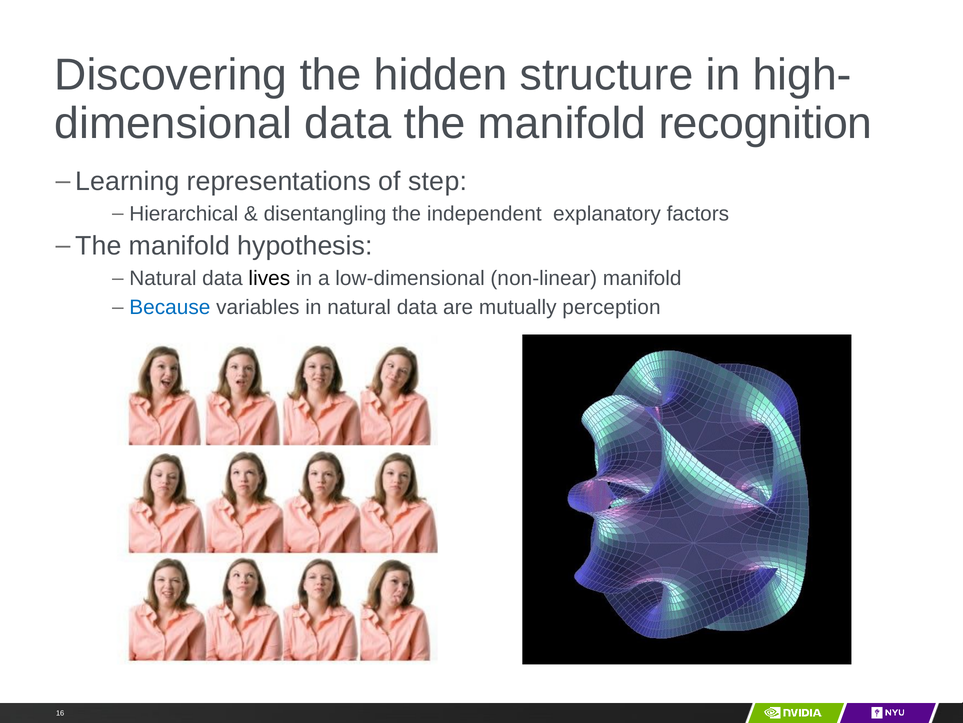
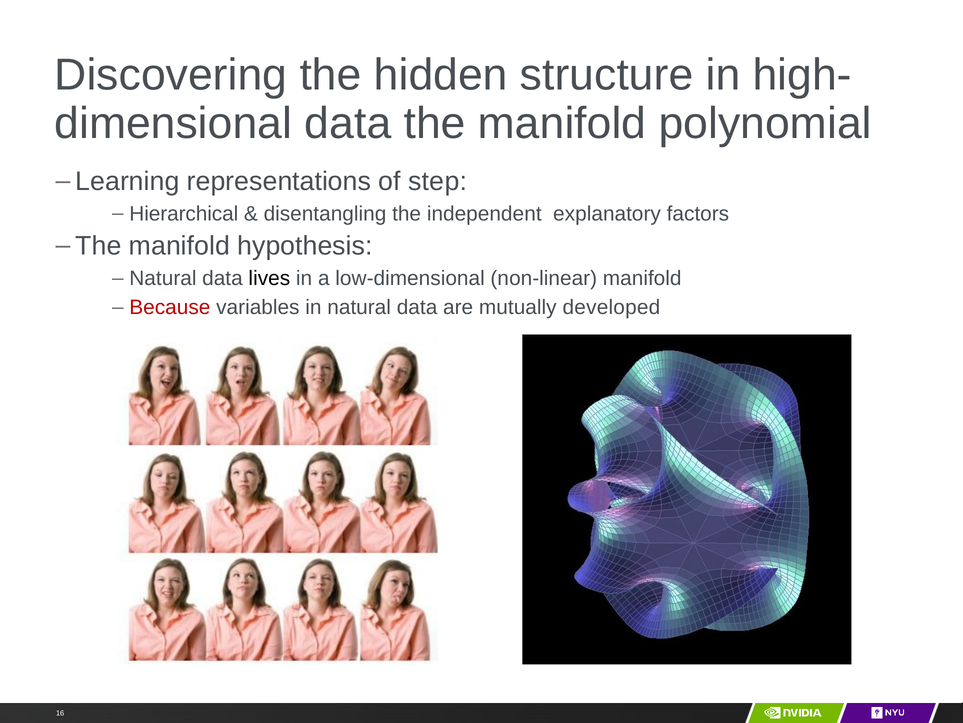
recognition: recognition -> polynomial (765, 123)
Because colour: blue -> red (170, 307)
perception: perception -> developed (611, 307)
